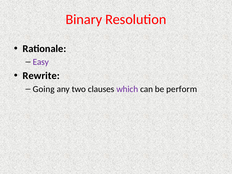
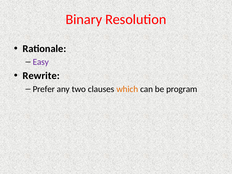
Going: Going -> Prefer (44, 89)
which colour: purple -> orange (127, 89)
perform: perform -> program (182, 89)
